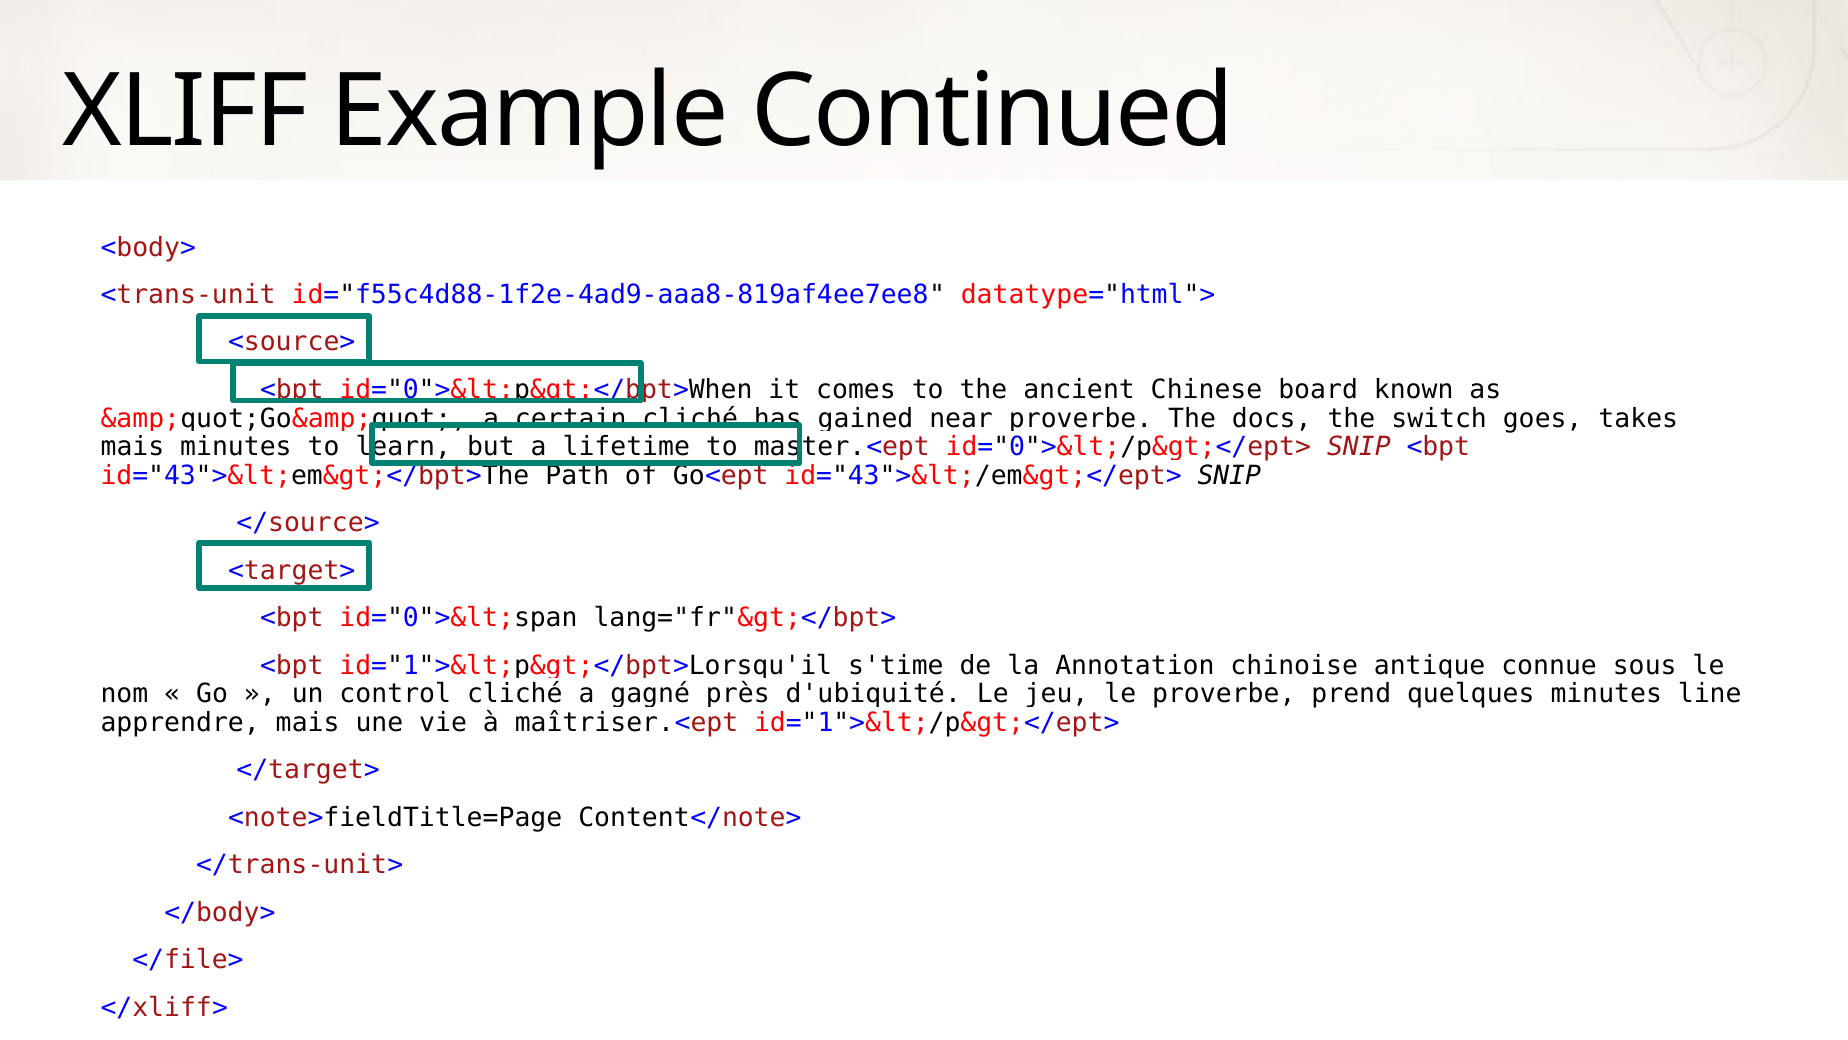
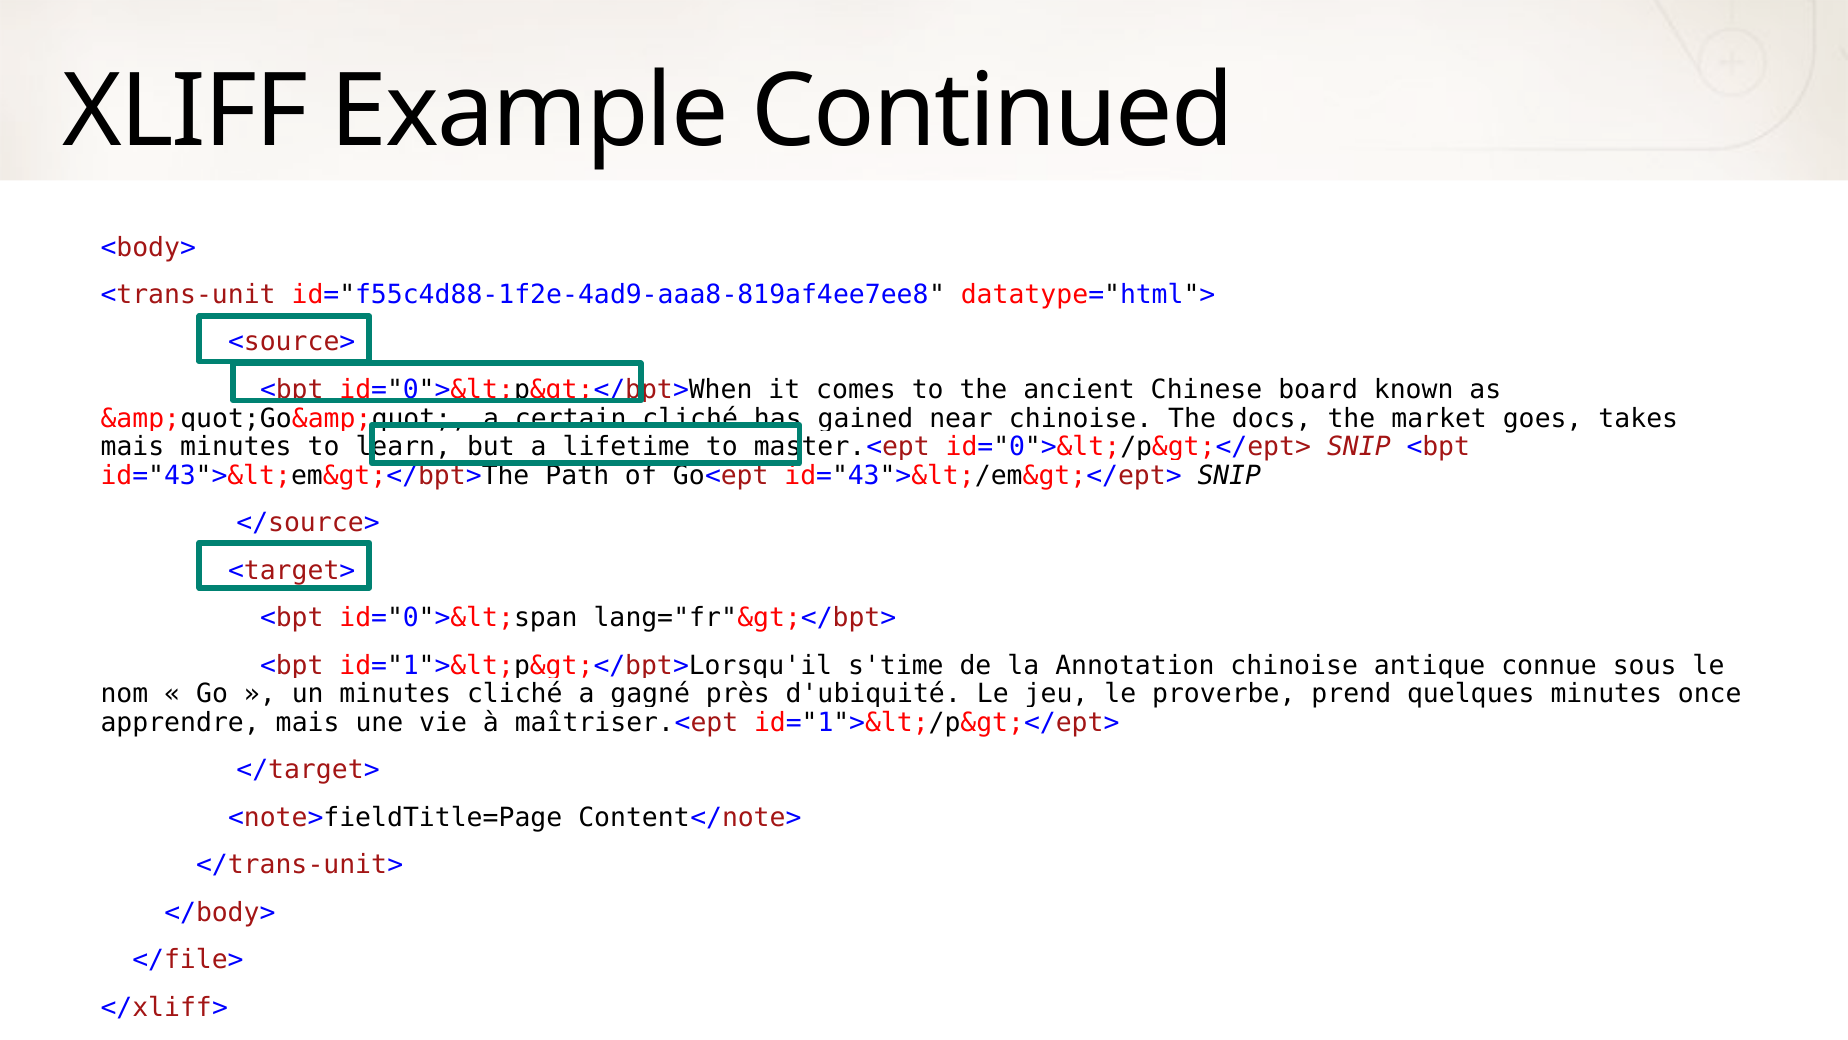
near proverbe: proverbe -> chinoise (1081, 418)
switch: switch -> market (1439, 418)
un control: control -> minutes (395, 694)
line: line -> once (1710, 694)
